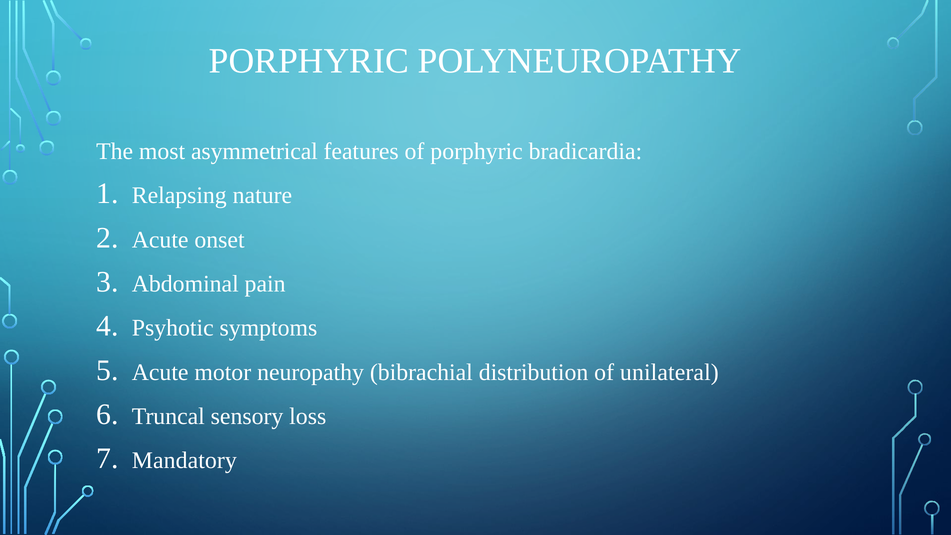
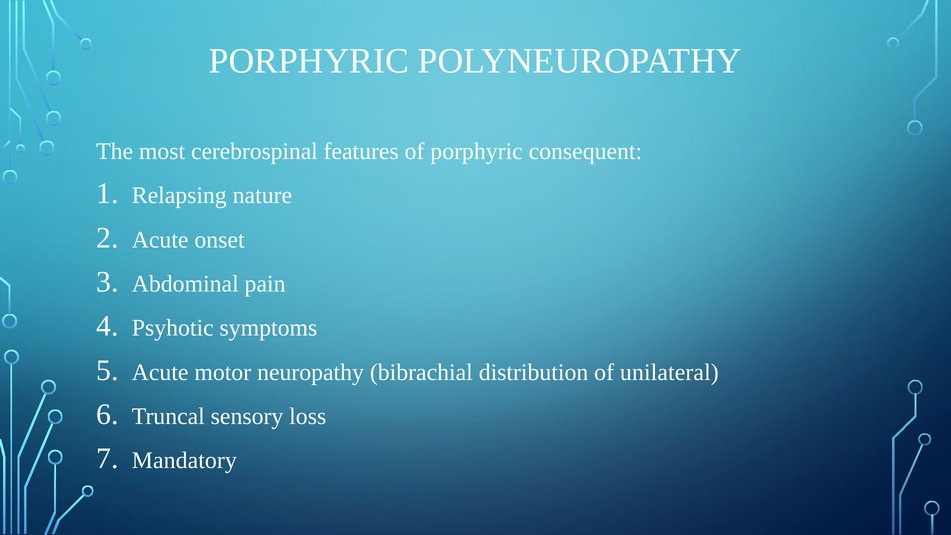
asymmetrical: asymmetrical -> cerebrospinal (254, 151)
bradicardia: bradicardia -> consequent (585, 151)
